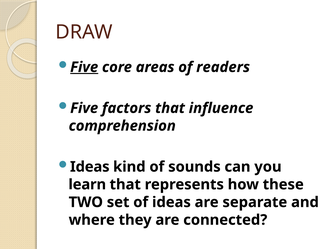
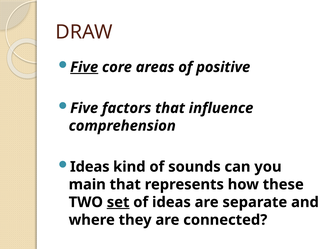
readers: readers -> positive (223, 67)
learn: learn -> main (87, 184)
set underline: none -> present (118, 202)
